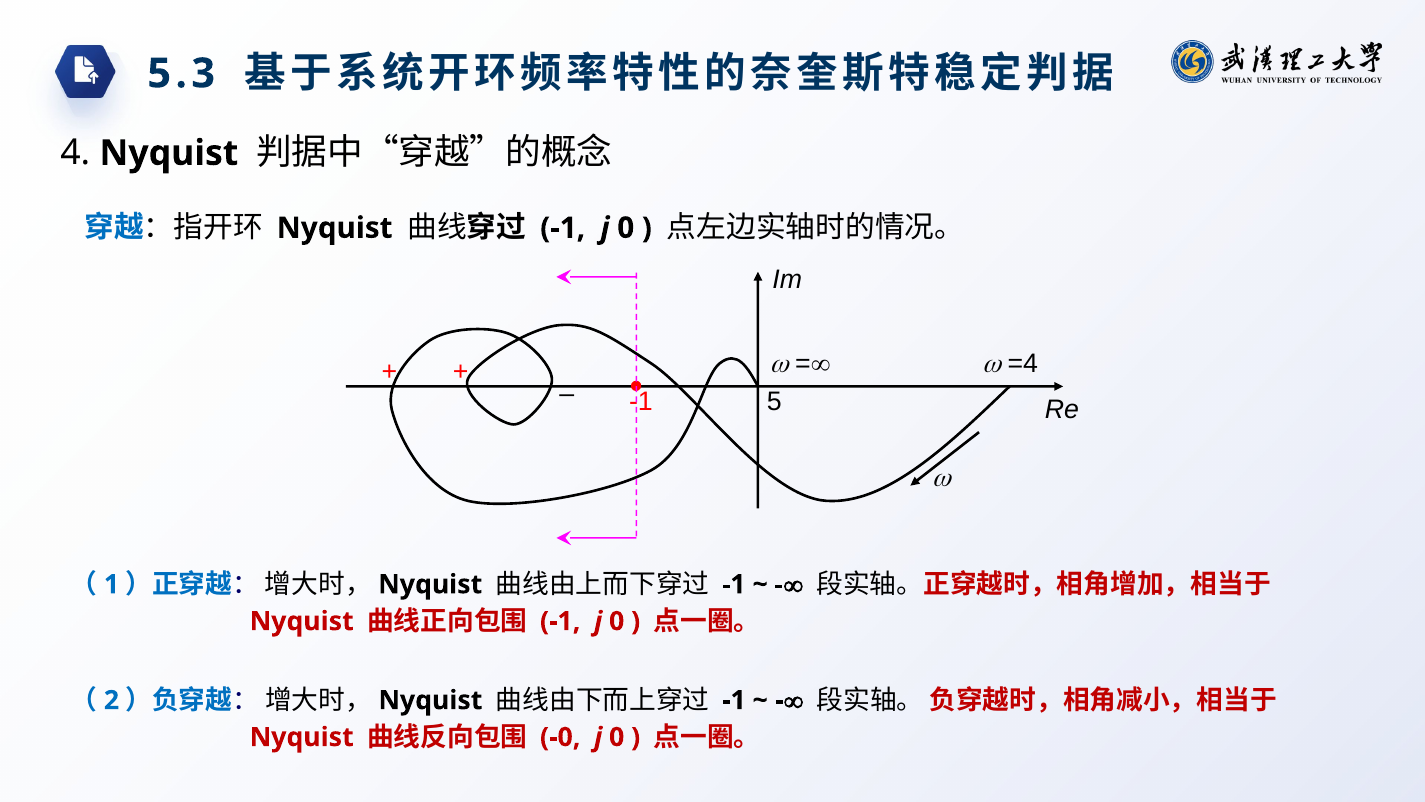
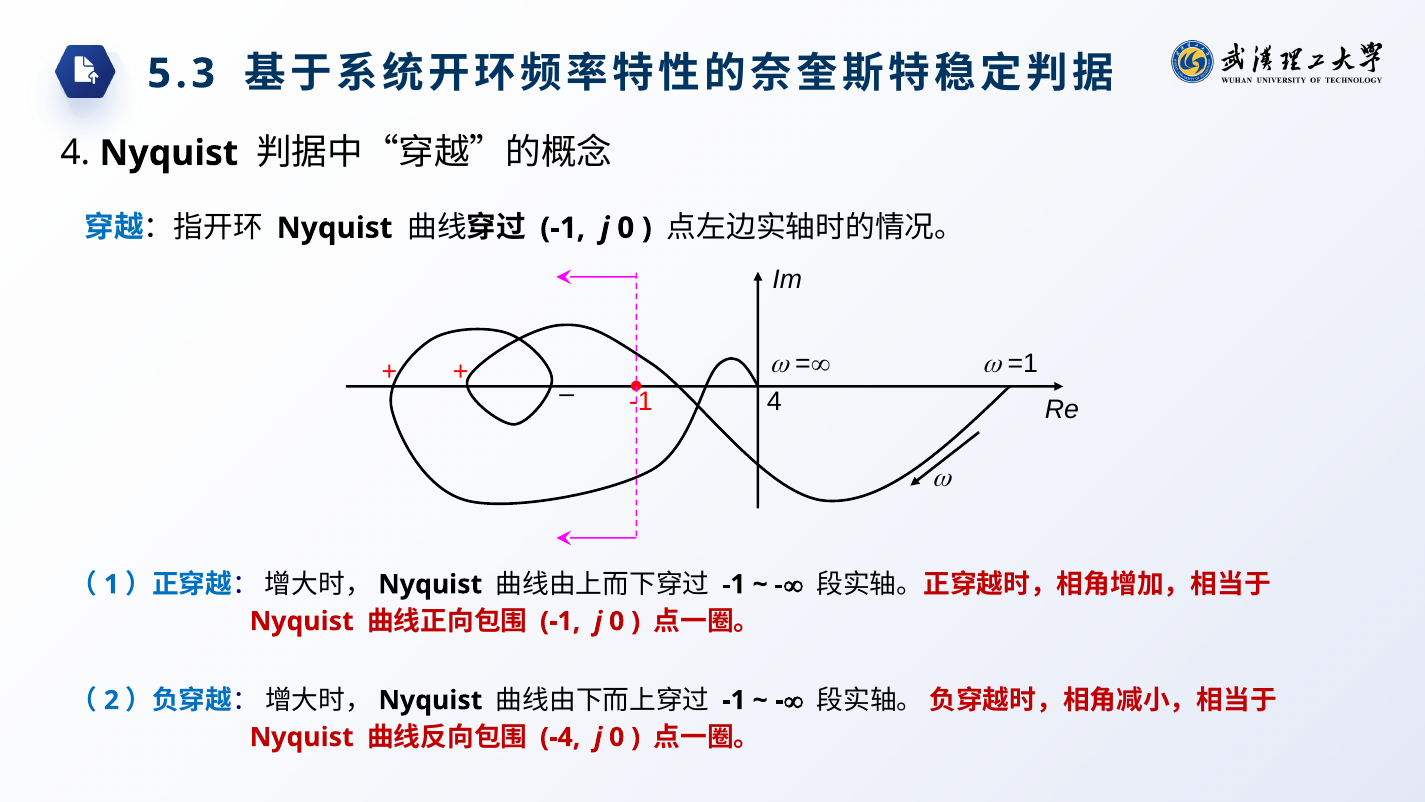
=4: =4 -> =1 (1023, 364)
5: 5 -> 4 (774, 401)
-0: -0 -> -4 (560, 737)
